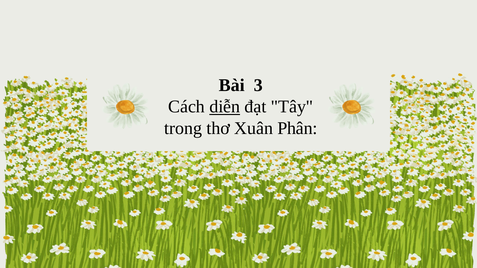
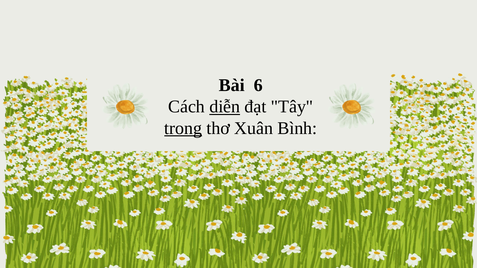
3: 3 -> 6 (258, 85)
trong underline: none -> present (183, 128)
Phân: Phân -> Bình (297, 128)
